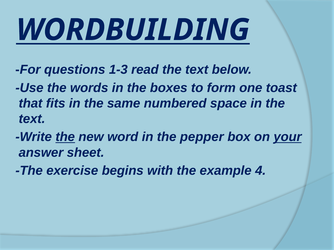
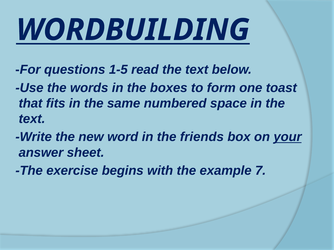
1-3: 1-3 -> 1-5 (118, 70)
the underline: present -> none (65, 137)
pepper: pepper -> friends (202, 137)
4: 4 -> 7 (261, 171)
